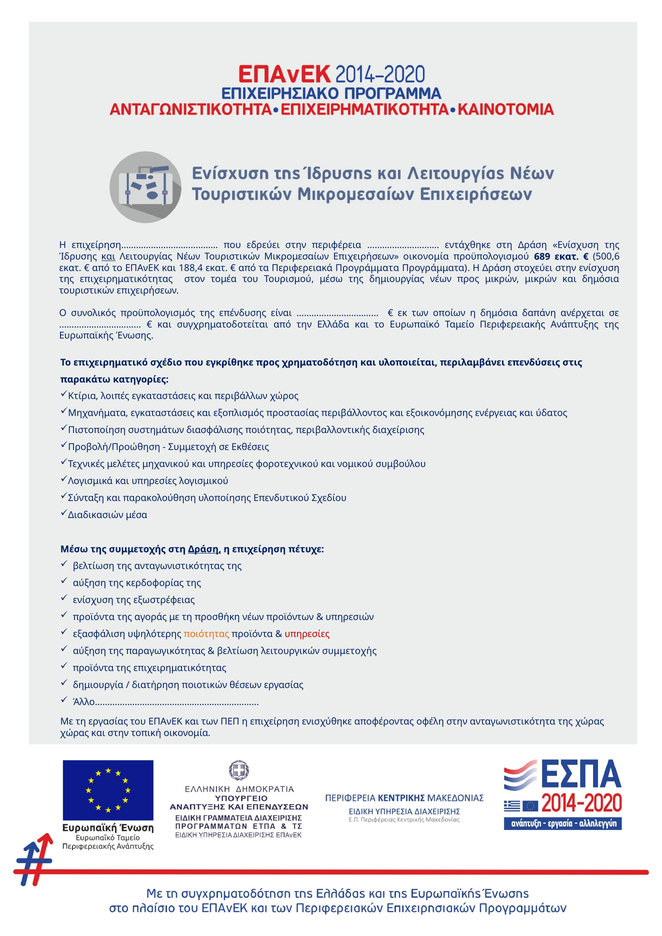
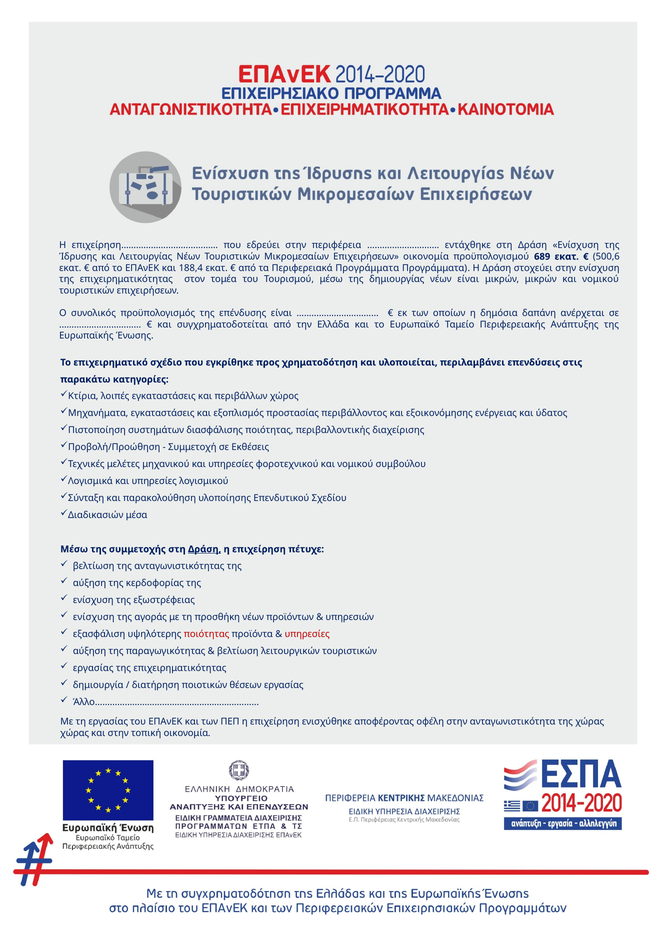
και underline: present -> none (108, 257)
νέων προς: προς -> είναι (468, 279)
μικρών και δημόσια: δημόσια -> νομικού (601, 279)
προϊόντα: προϊόντα -> ενίσχυση (94, 617)
ποιότητας colour: orange -> red (207, 634)
λειτουργικών συμμετοχής: συμμετοχής -> τουριστικών (350, 651)
προϊόντα: προϊόντα -> εργασίας (93, 668)
